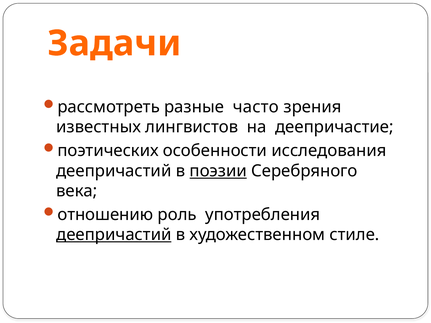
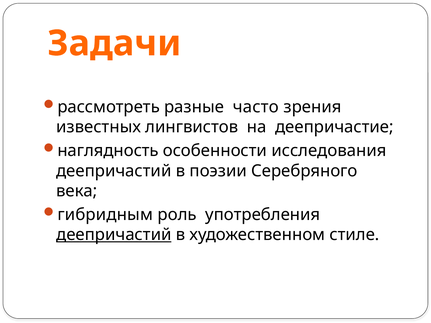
поэтических: поэтических -> наглядность (108, 151)
поэзии underline: present -> none (218, 171)
отношению: отношению -> гибридным (105, 215)
